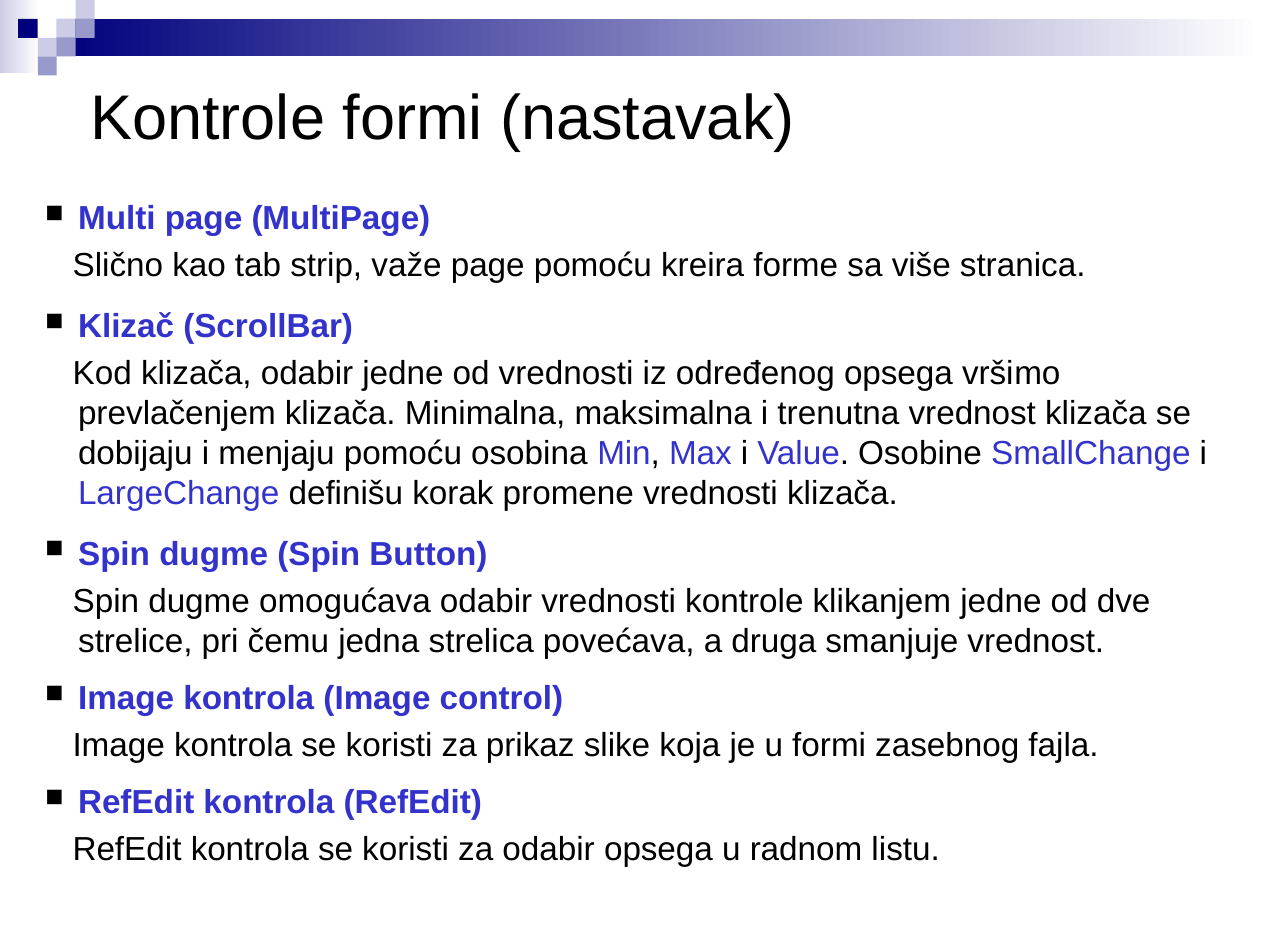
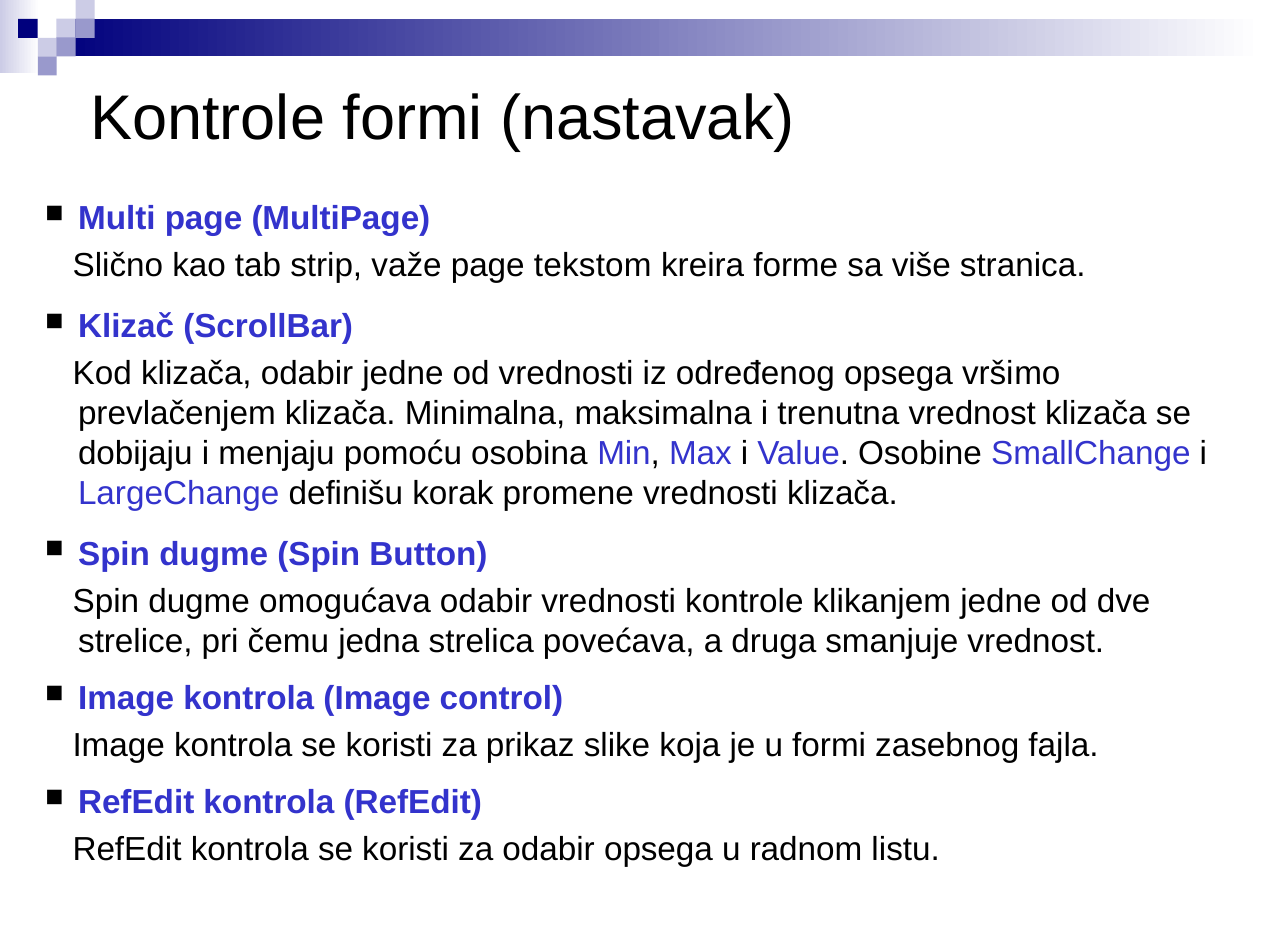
page pomoću: pomoću -> tekstom (593, 266)
